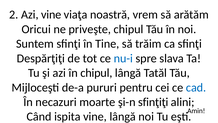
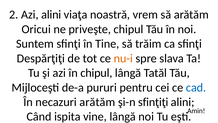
Azi vine: vine -> alini (51, 15)
nu-i colour: blue -> orange (123, 58)
necazuri moarte: moarte -> arătăm (97, 102)
